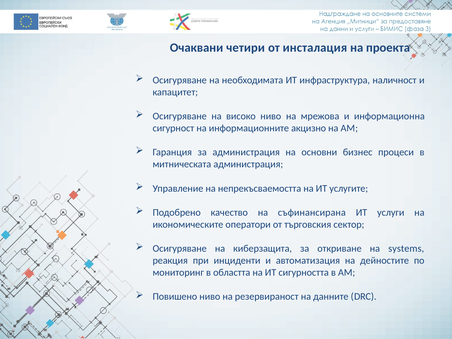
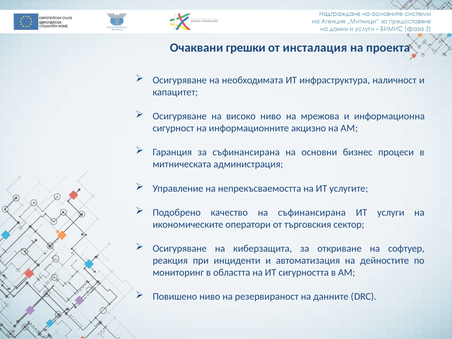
четири: четири -> грешки (246, 48)
за администрация: администрация -> съфинансирана (246, 152)
systems: systems -> софтуер (406, 249)
